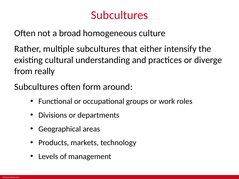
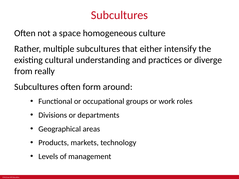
broad: broad -> space (70, 33)
